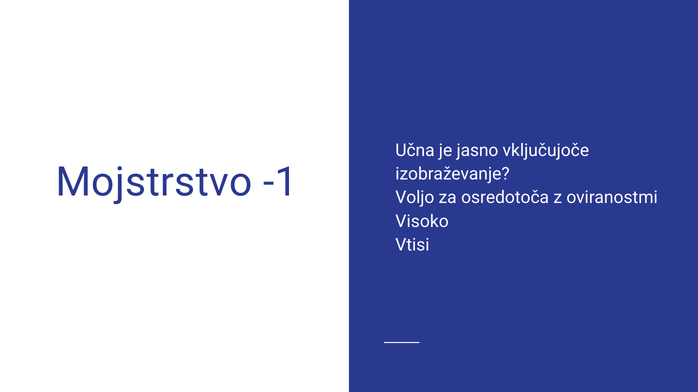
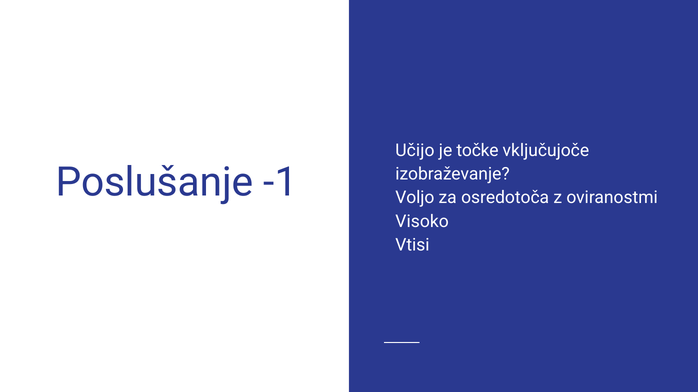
Učna: Učna -> Učijo (415, 151)
jasno: jasno -> točke (478, 151)
Mojstrstvo: Mojstrstvo -> Poslušanje (154, 183)
